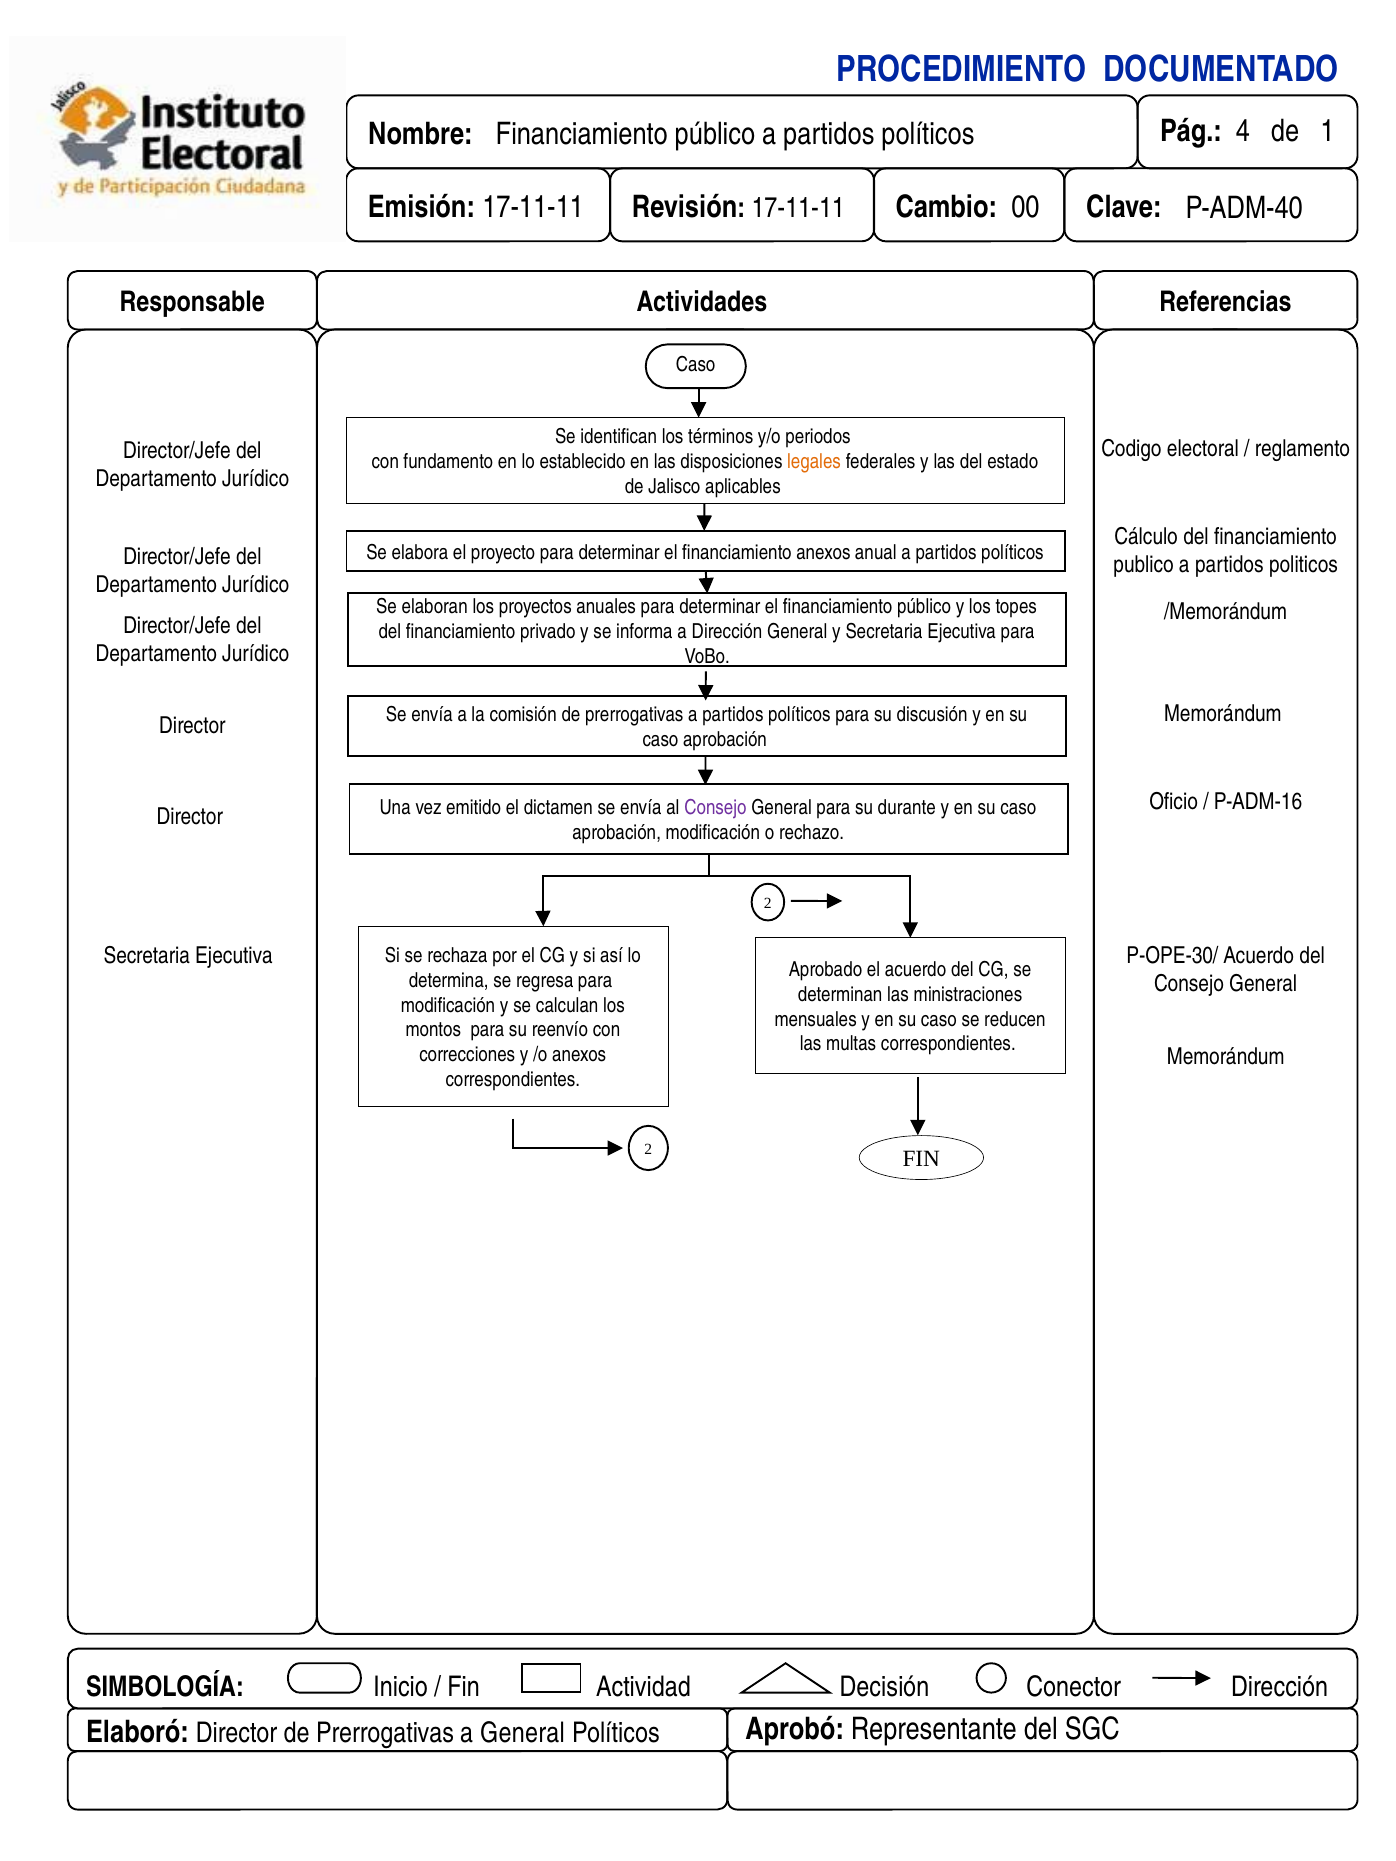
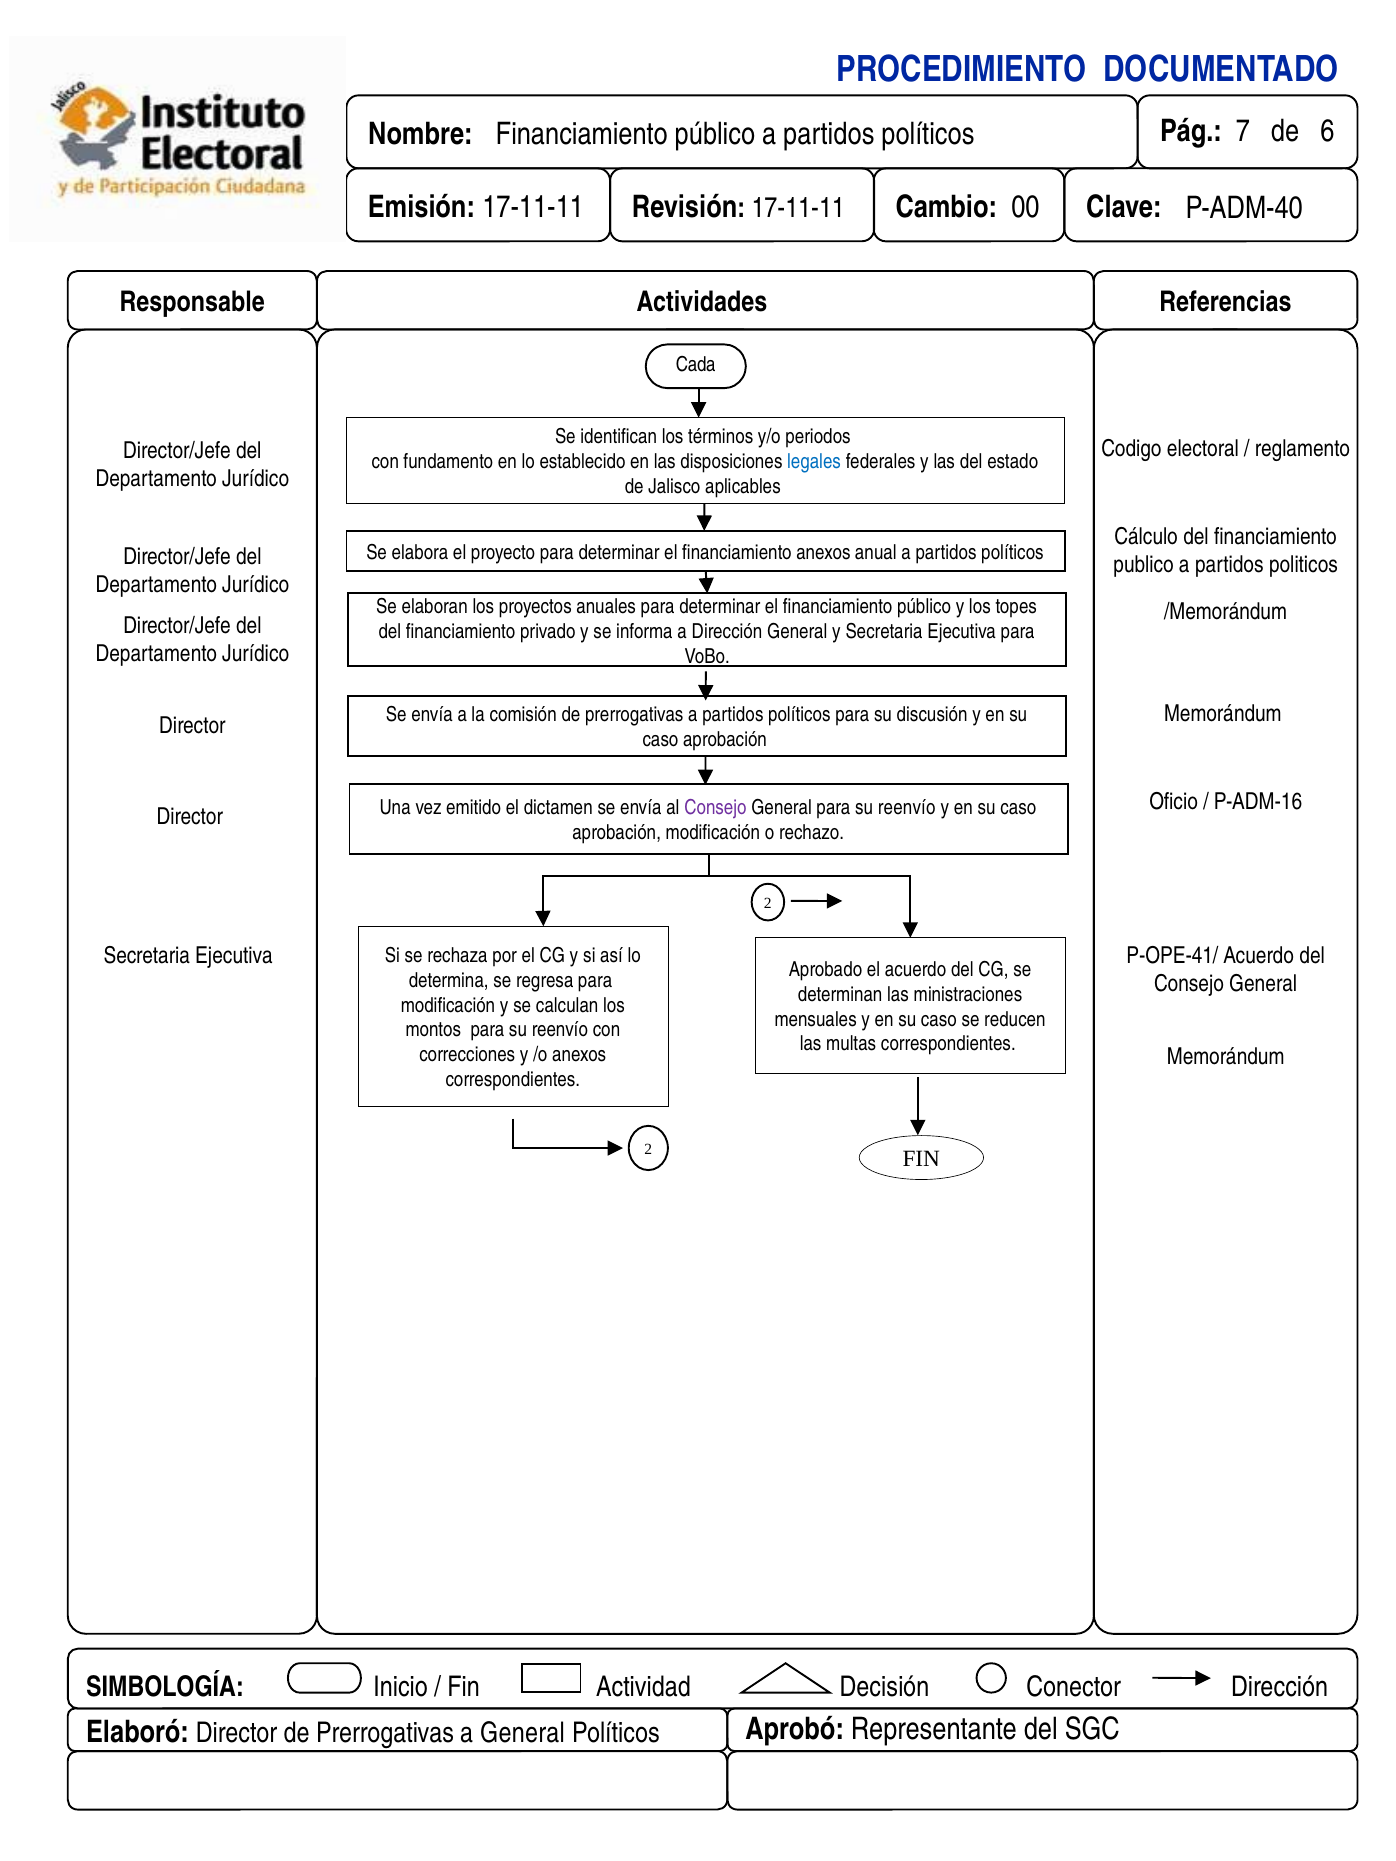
4: 4 -> 7 (1243, 131)
1: 1 -> 6 (1327, 131)
Caso: Caso -> Cada (696, 365)
legales colour: orange -> blue (814, 462)
General para su durante: durante -> reenvío (907, 808)
P-OPE-30/: P-OPE-30/ -> P-OPE-41/ (1172, 956)
